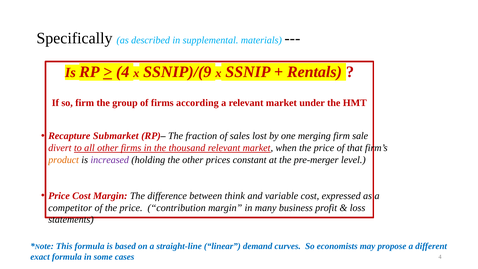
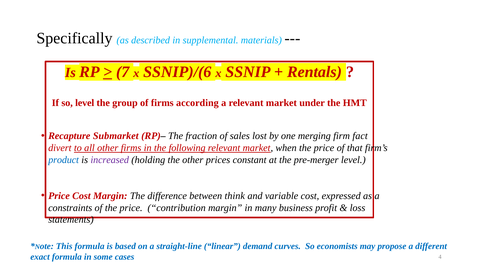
4: 4 -> 7 (123, 72)
SSNIP)/(9: SSNIP)/(9 -> SSNIP)/(6 (177, 72)
so firm: firm -> level (85, 103)
sale: sale -> fact (360, 136)
thousand: thousand -> following (187, 148)
product colour: orange -> blue (64, 160)
competitor: competitor -> constraints (70, 208)
